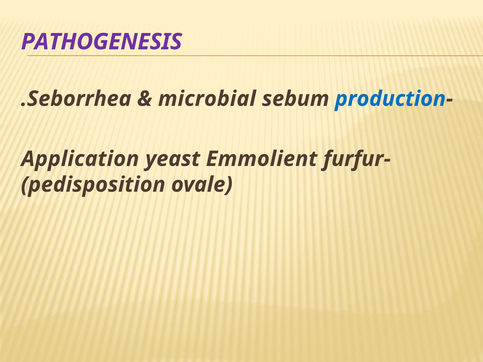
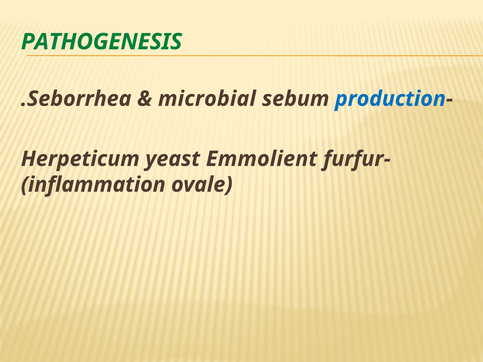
PATHOGENESIS colour: purple -> green (102, 42)
Application: Application -> Herpeticum (80, 159)
pedisposition: pedisposition -> inflammation (93, 185)
